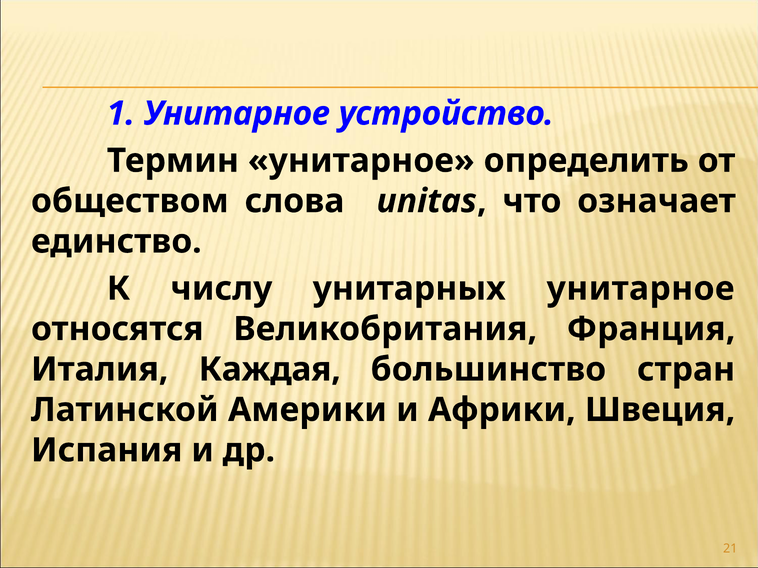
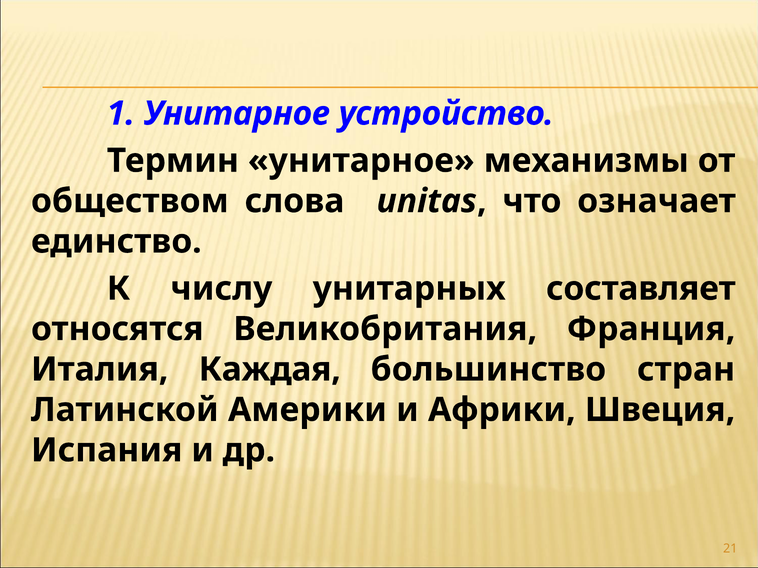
определить: определить -> механизмы (586, 161)
унитарных унитарное: унитарное -> составляет (641, 289)
